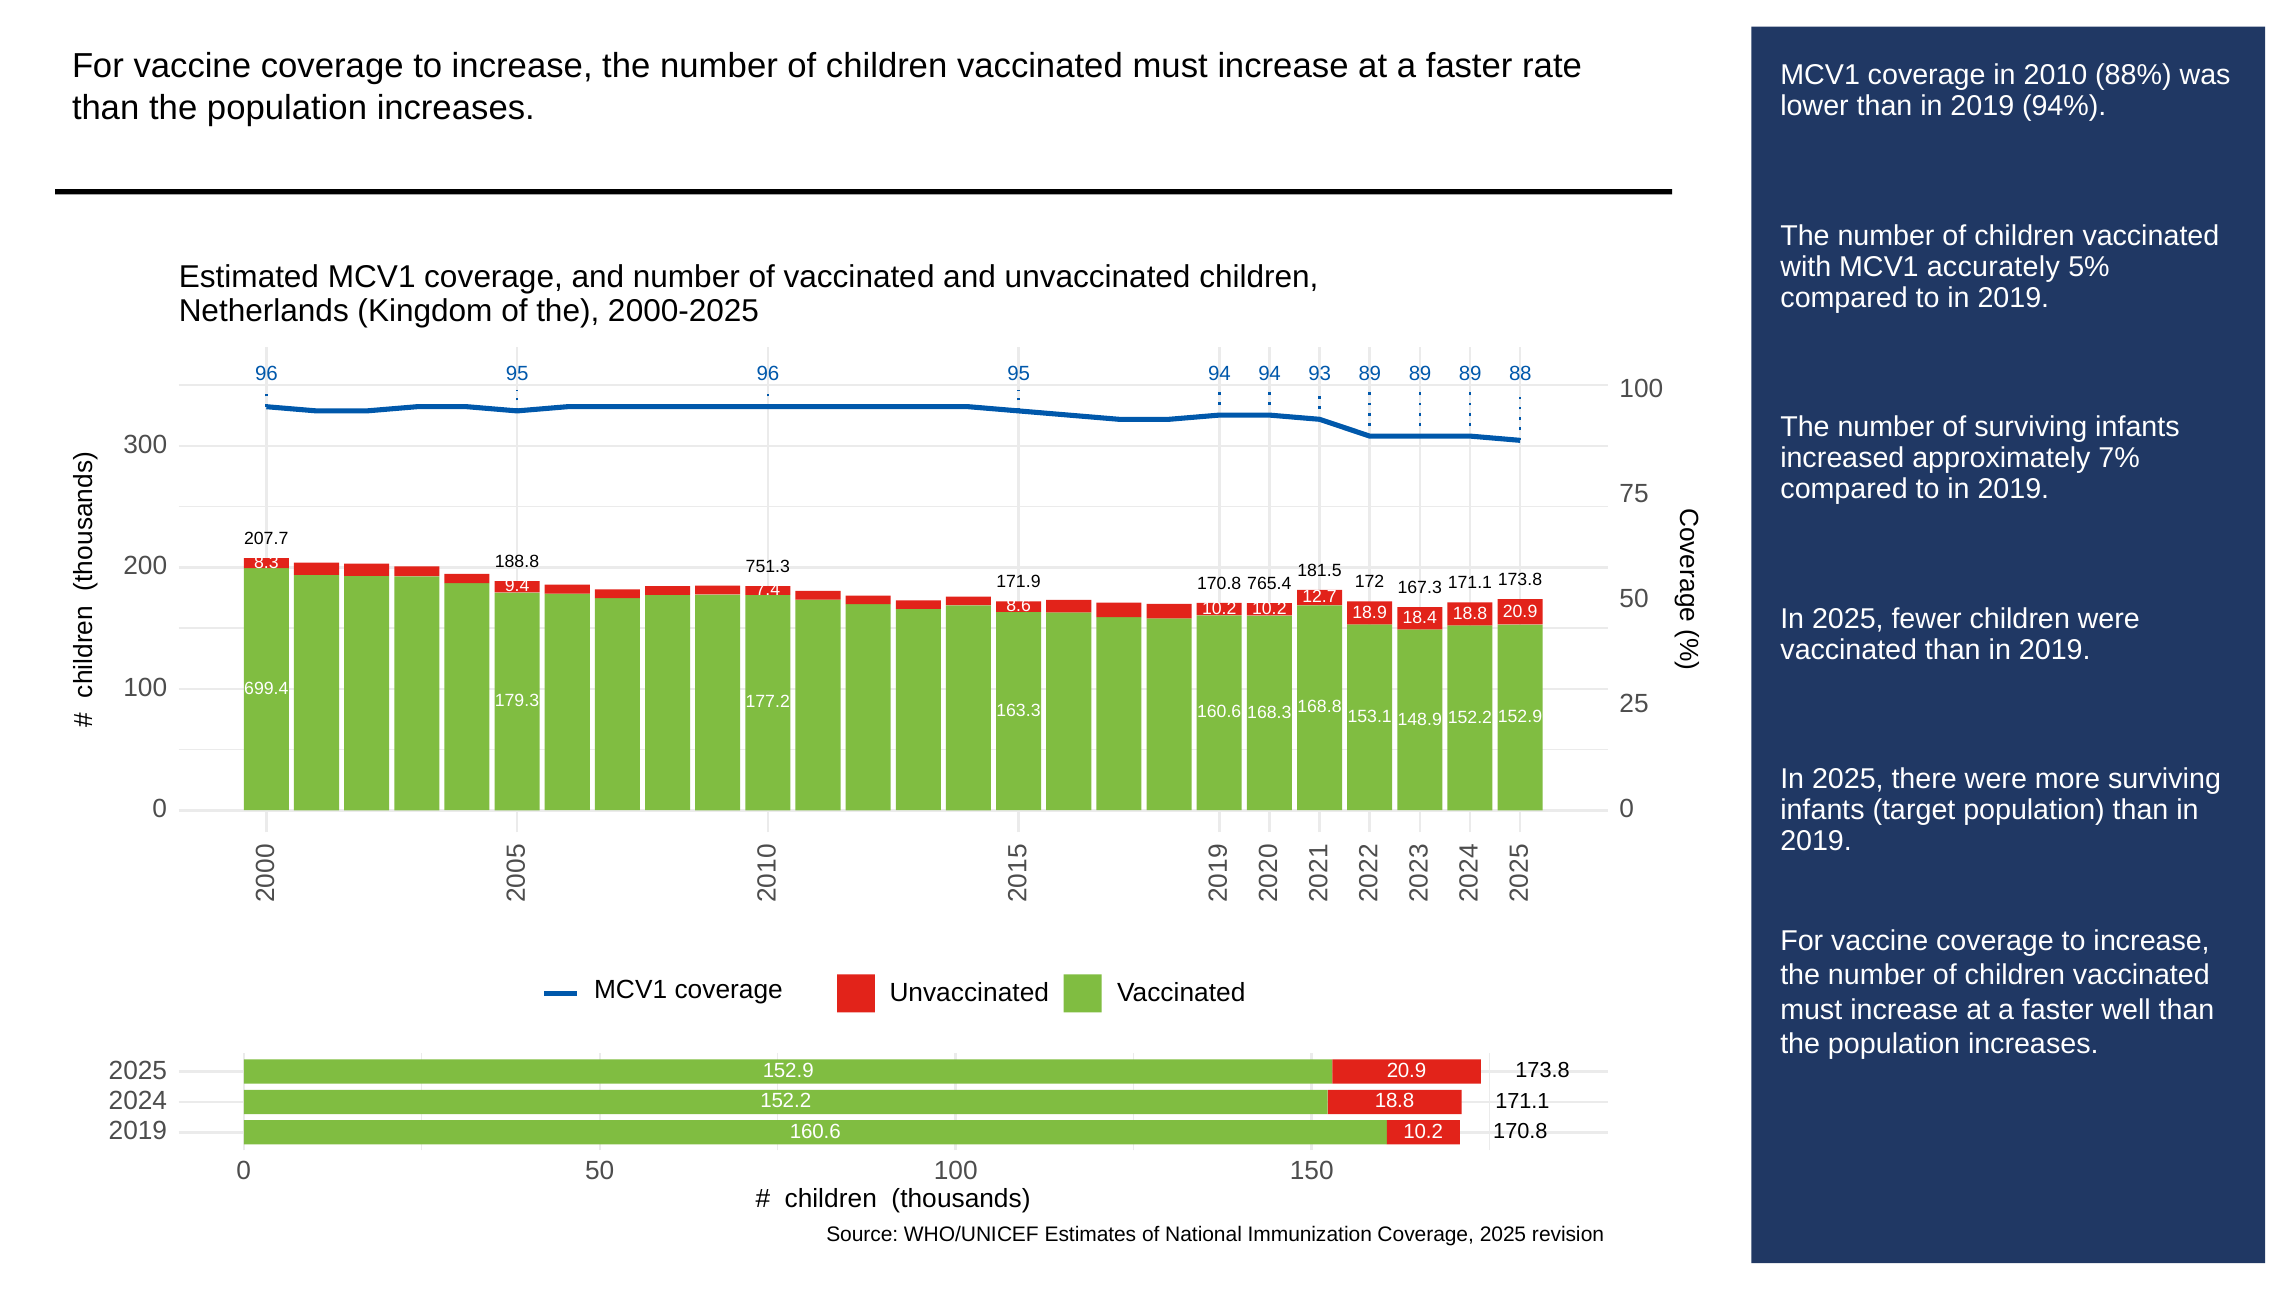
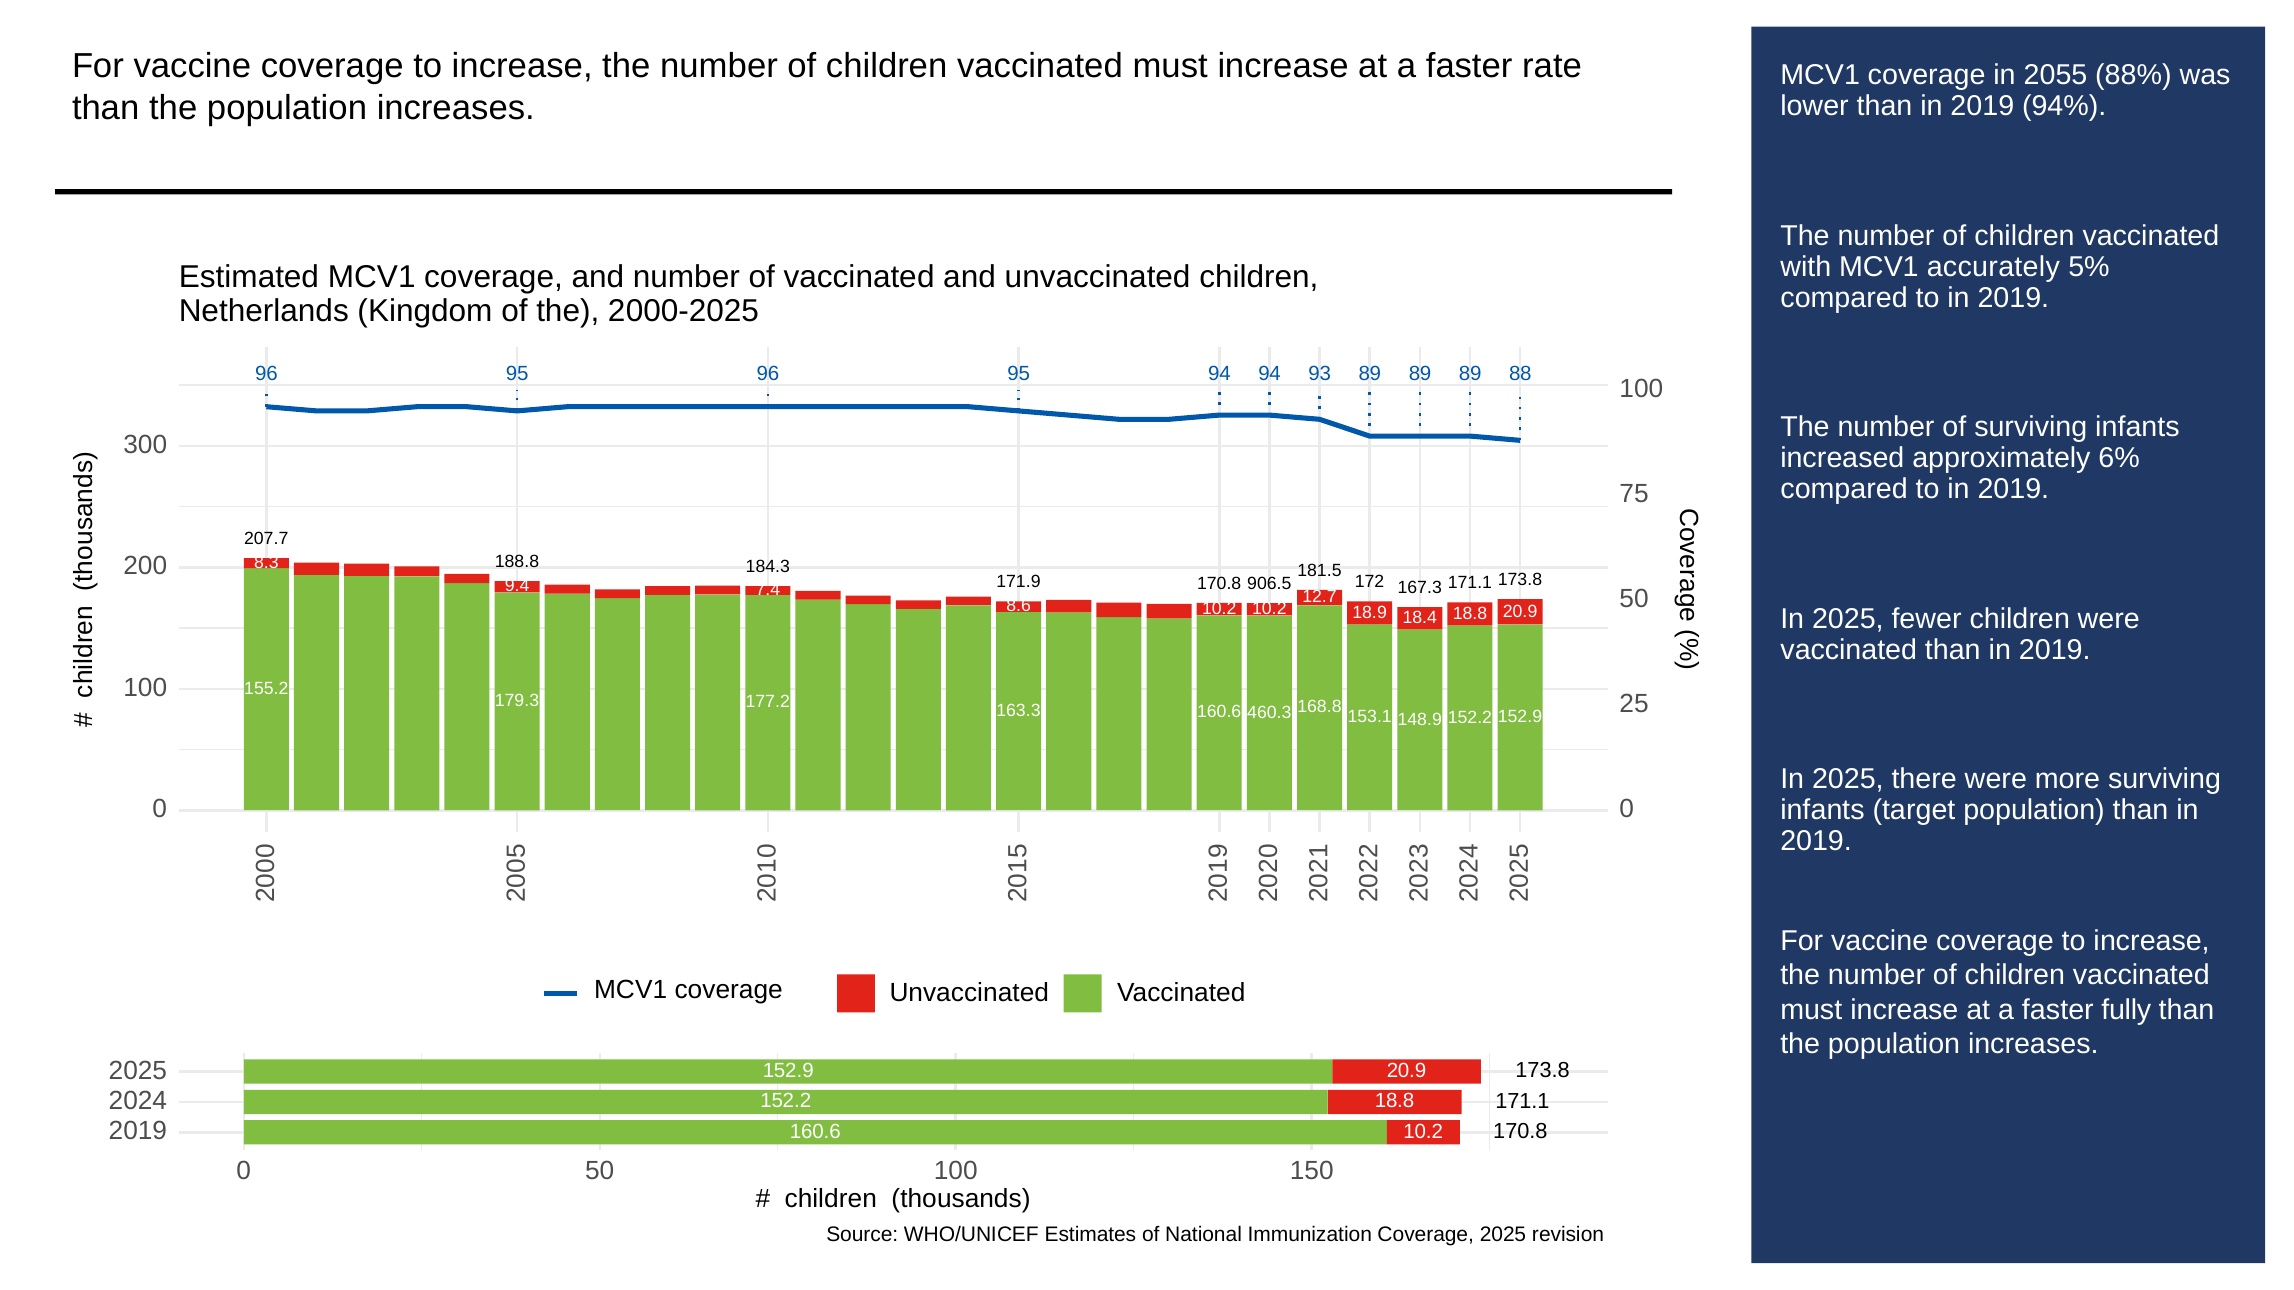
2010: 2010 -> 2055 (2056, 75)
7%: 7% -> 6% (2119, 459)
751.3: 751.3 -> 184.3 (768, 567)
765.4: 765.4 -> 906.5 (1269, 584)
699.4: 699.4 -> 155.2 (266, 689)
168.3: 168.3 -> 460.3 (1269, 713)
well: well -> fully (2126, 1010)
